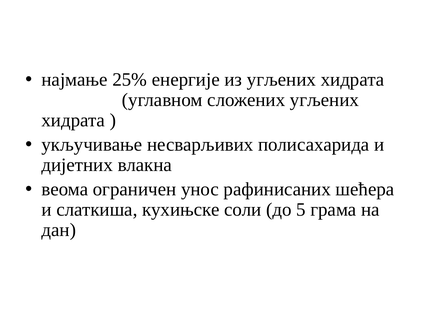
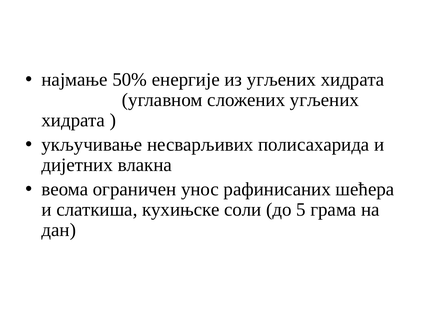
25%: 25% -> 50% (130, 80)
